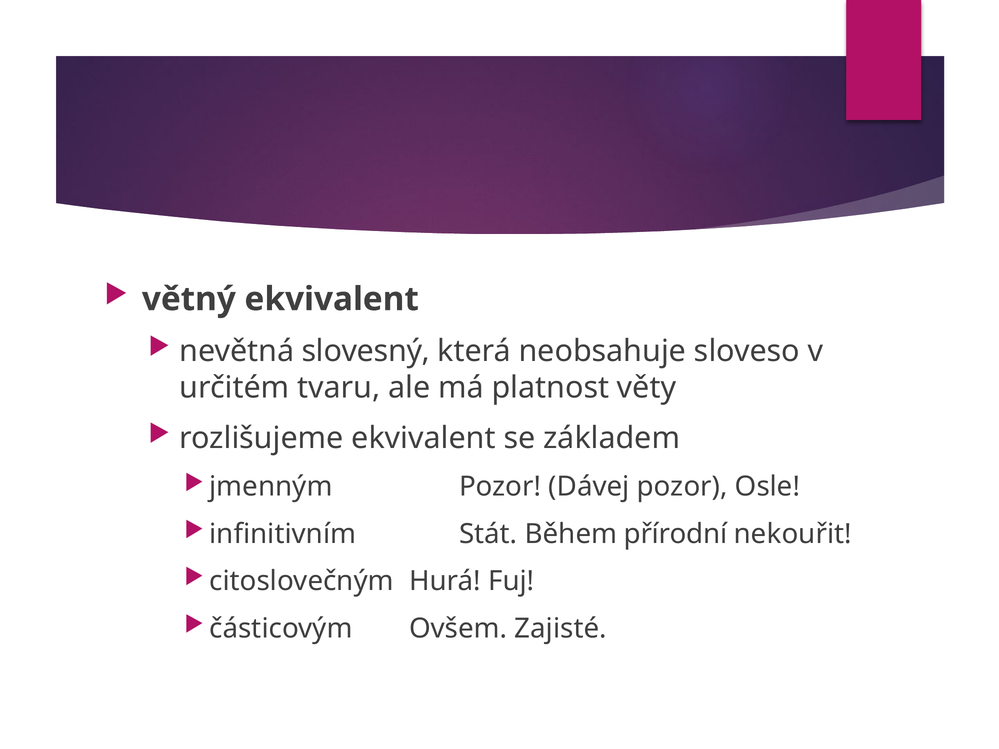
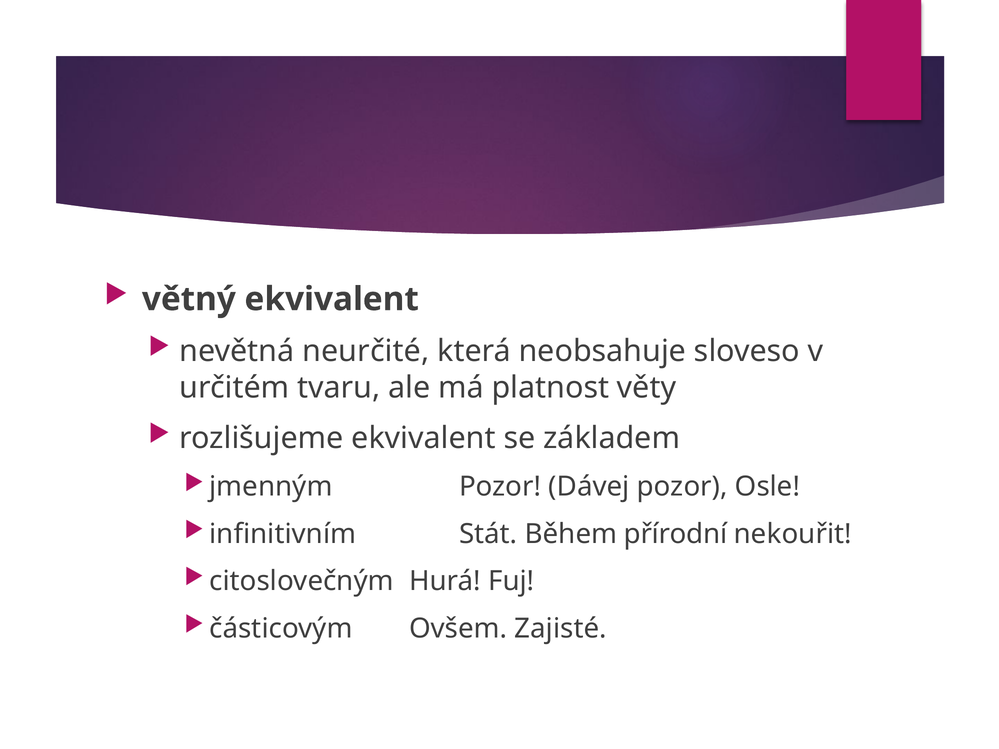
slovesný: slovesný -> neurčité (366, 351)
